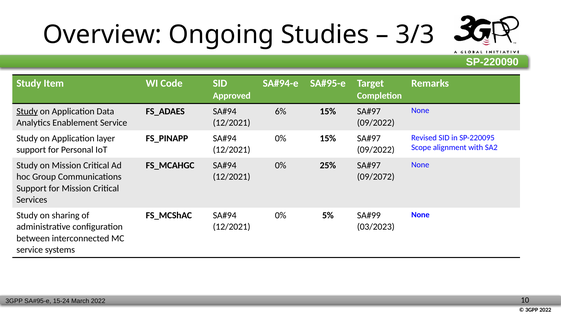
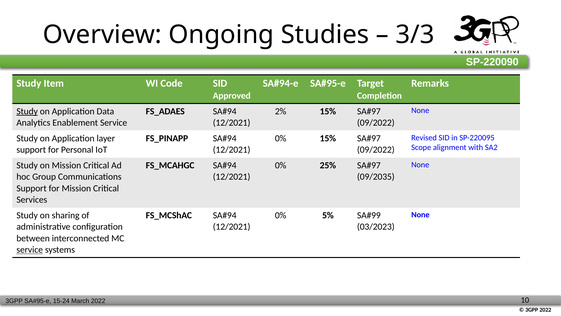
6%: 6% -> 2% (281, 111)
09/2072: 09/2072 -> 09/2035 (376, 177)
service underline: none -> present (30, 249)
